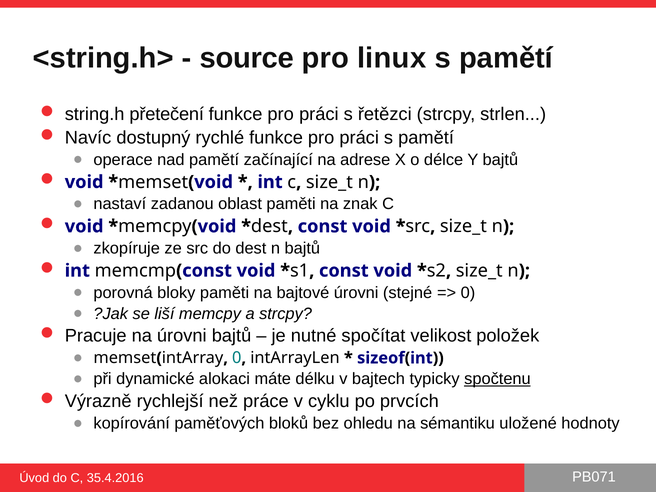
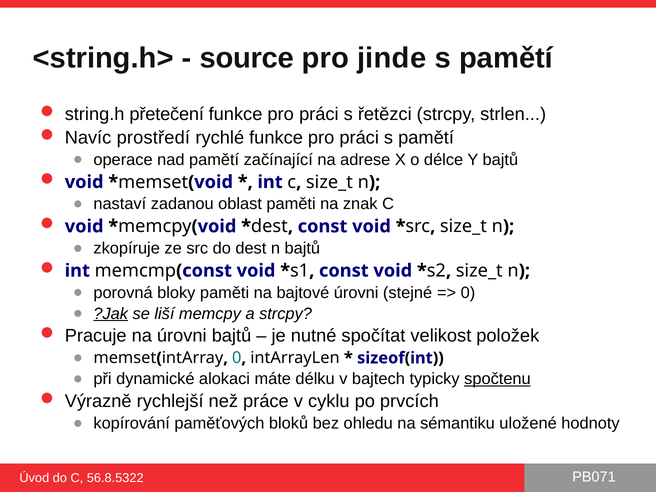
linux: linux -> jinde (392, 58)
dostupný: dostupný -> prostředí (153, 138)
?Jak underline: none -> present (111, 314)
35.4.2016: 35.4.2016 -> 56.8.5322 (115, 478)
